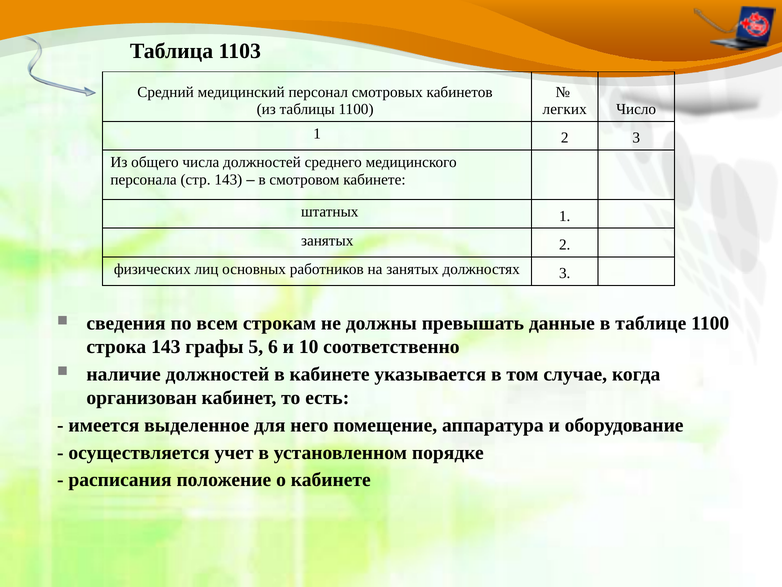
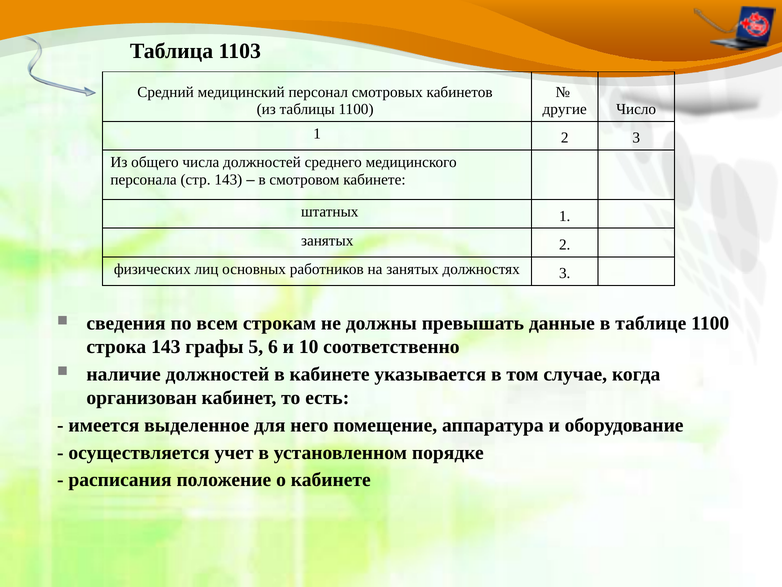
легких: легких -> другие (565, 109)
